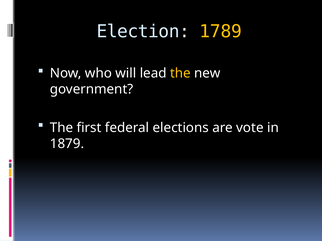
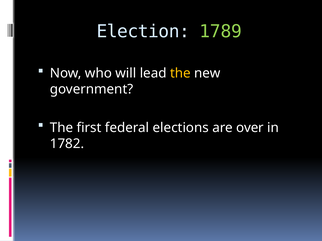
1789 colour: yellow -> light green (221, 32)
vote: vote -> over (250, 128)
1879: 1879 -> 1782 (67, 144)
